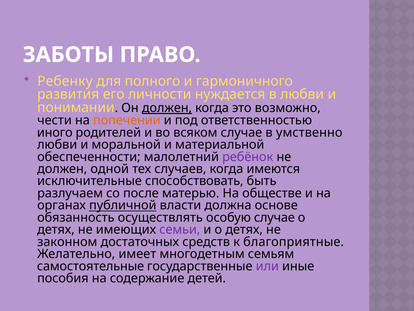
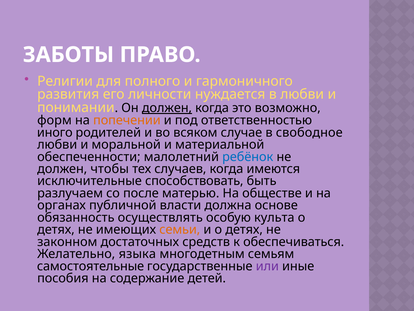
Ребенку: Ребенку -> Религии (65, 81)
чести: чести -> форм (54, 120)
умственно: умственно -> свободное (309, 132)
ребёнок colour: purple -> blue (248, 157)
одной: одной -> чтобы (110, 169)
публичной underline: present -> none (123, 205)
особую случае: случае -> культа (274, 217)
семьи colour: purple -> orange (180, 229)
благоприятные: благоприятные -> обеспечиваться (294, 241)
имеет: имеет -> языка (137, 254)
